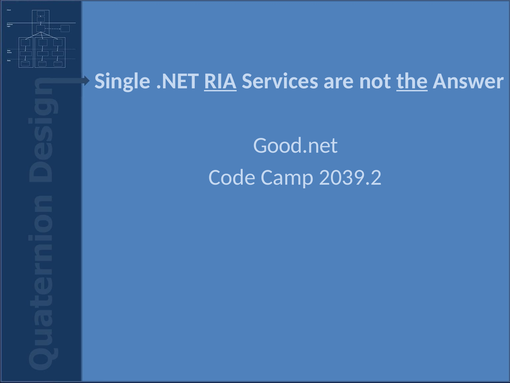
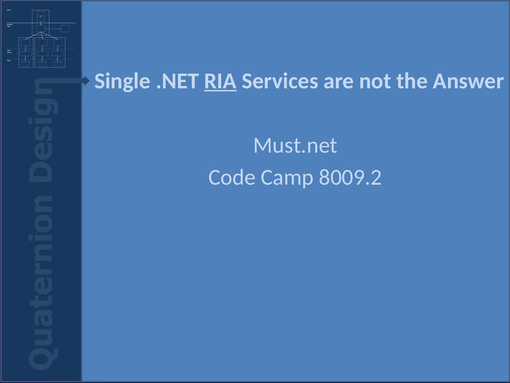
the underline: present -> none (412, 81)
Good.net: Good.net -> Must.net (295, 145)
2039.2: 2039.2 -> 8009.2 (350, 177)
